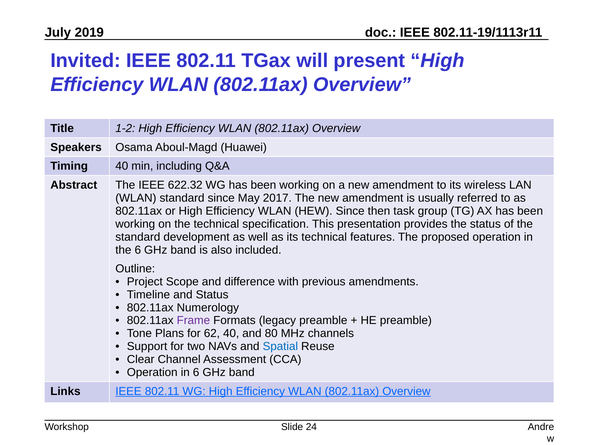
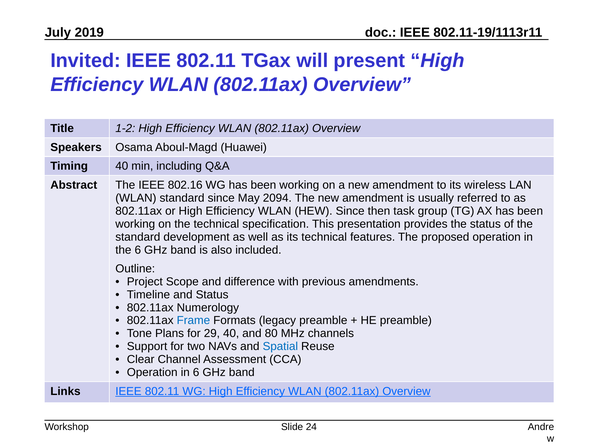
622.32: 622.32 -> 802.16 (185, 185)
2017: 2017 -> 2094 (277, 198)
Frame colour: purple -> blue (193, 320)
62: 62 -> 29 (212, 333)
